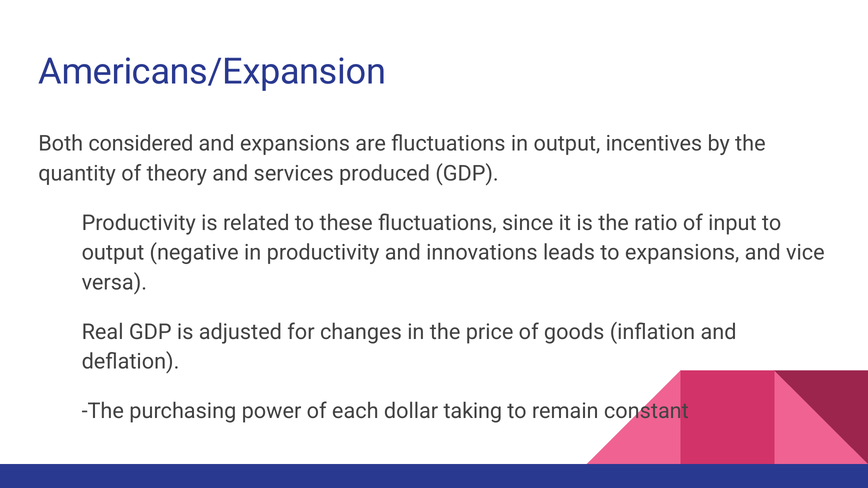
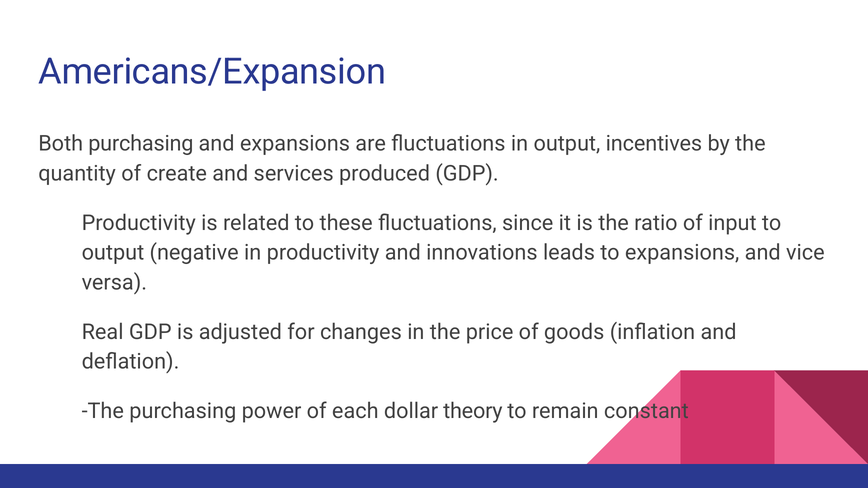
Both considered: considered -> purchasing (141, 144)
theory: theory -> create (177, 174)
taking: taking -> theory (473, 411)
